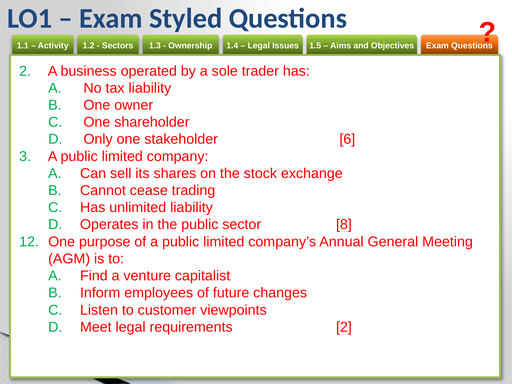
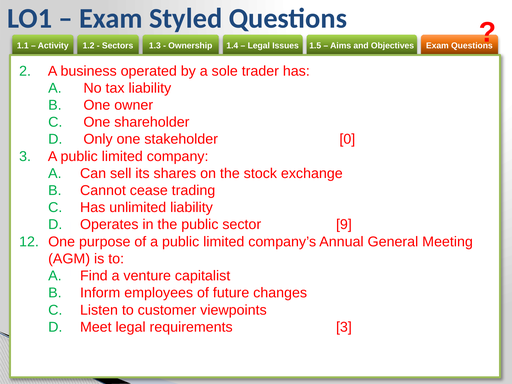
6: 6 -> 0 (347, 139)
8: 8 -> 9 (344, 225)
requirements 2: 2 -> 3 (344, 327)
